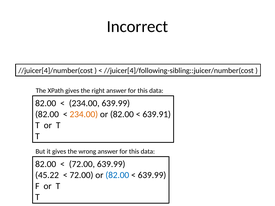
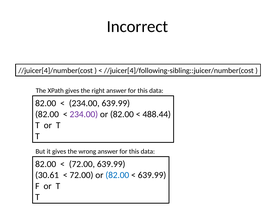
234.00 colour: orange -> purple (84, 114)
639.91: 639.91 -> 488.44 (157, 114)
45.22: 45.22 -> 30.61 (47, 175)
